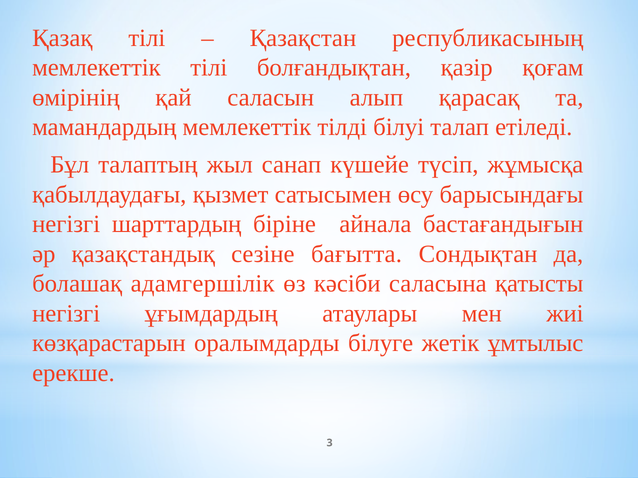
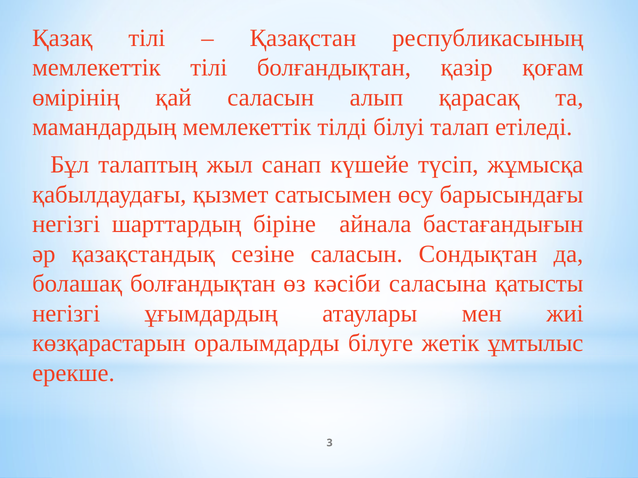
сезіне бағытта: бағытта -> саласын (357, 254)
болашақ адамгершілік: адамгершілік -> болғандықтан (203, 284)
